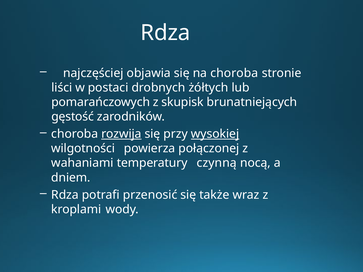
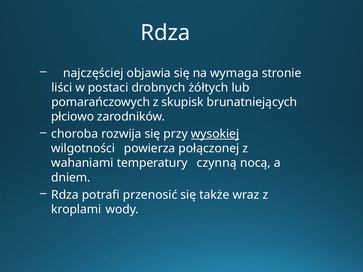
na choroba: choroba -> wymaga (234, 73)
gęstość: gęstość -> płciowo (73, 117)
rozwija underline: present -> none (121, 134)
